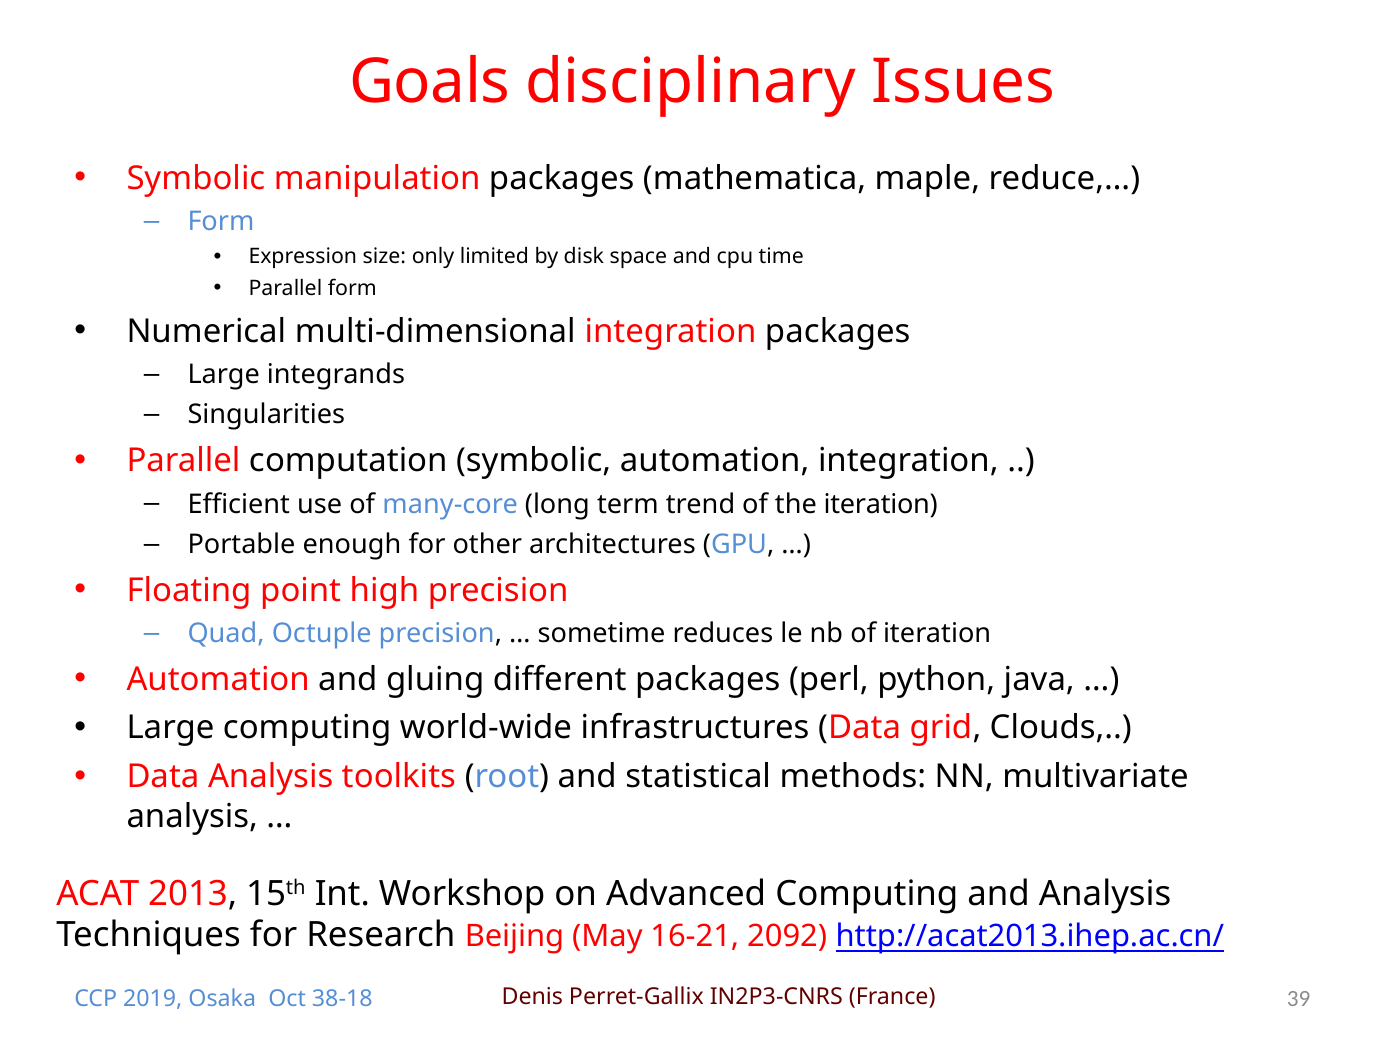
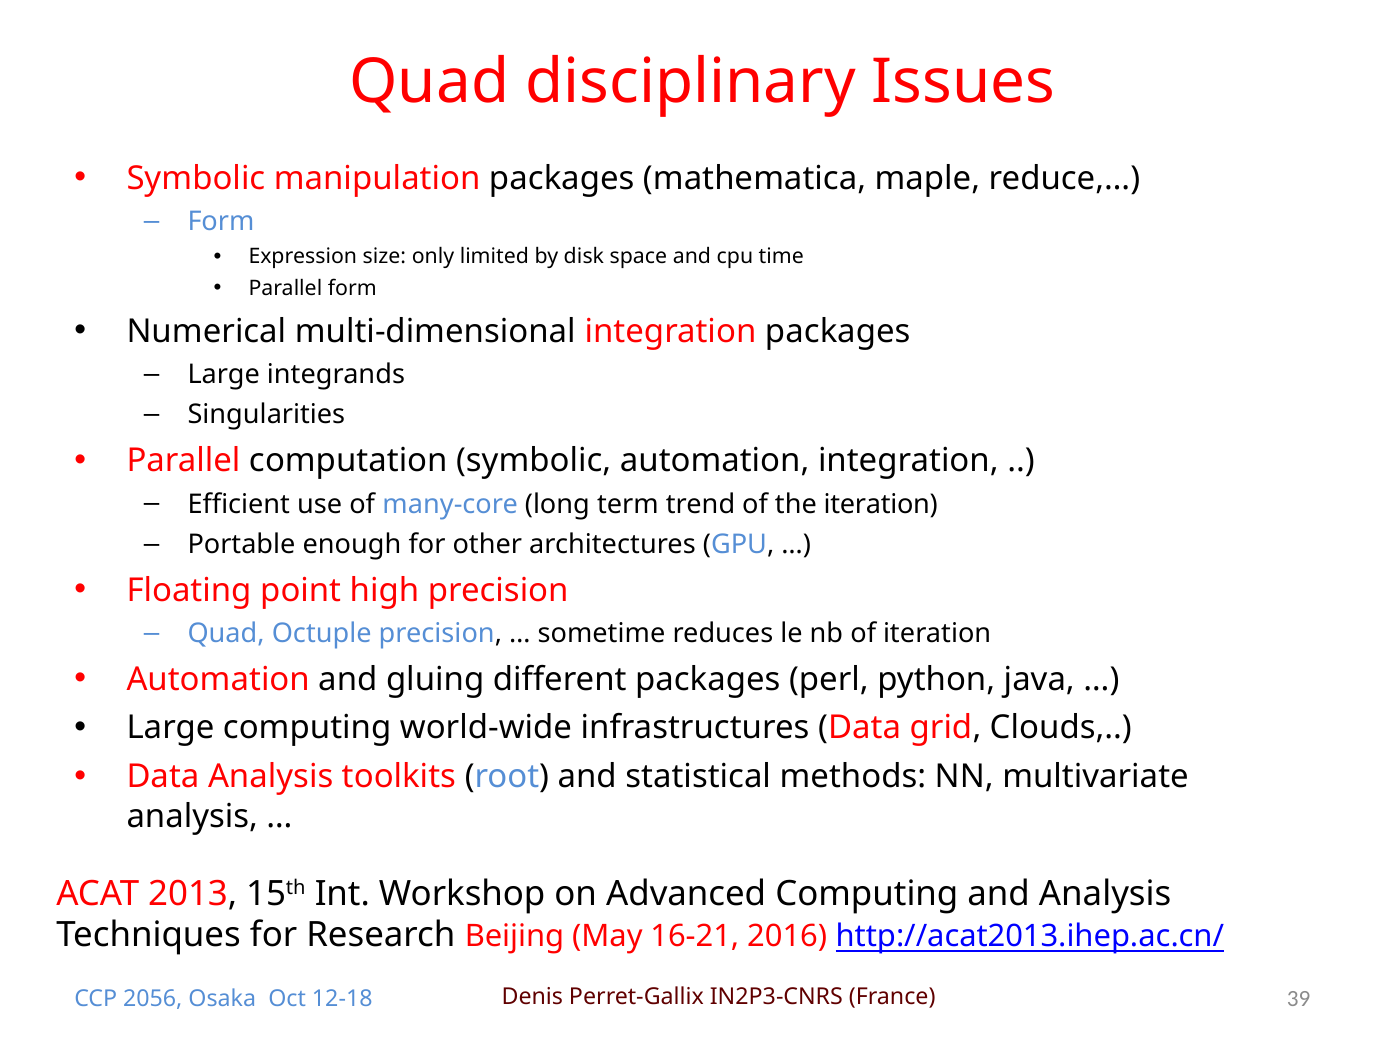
Goals: Goals -> Quad (429, 82)
2092: 2092 -> 2016 (787, 936)
2019: 2019 -> 2056 (153, 998)
38-18: 38-18 -> 12-18 (342, 998)
